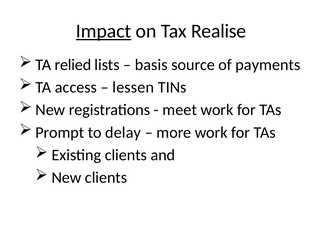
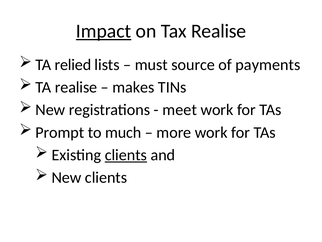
basis: basis -> must (151, 65)
TA access: access -> realise (76, 87)
lessen: lessen -> makes (133, 87)
delay: delay -> much (123, 132)
clients underline: none -> present (126, 155)
